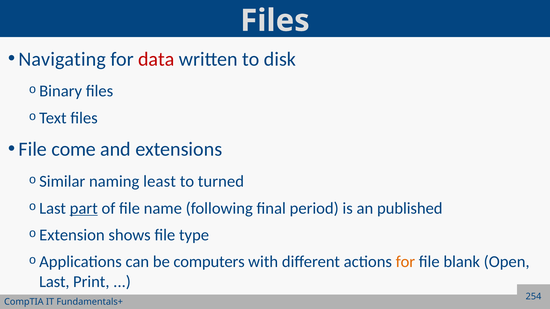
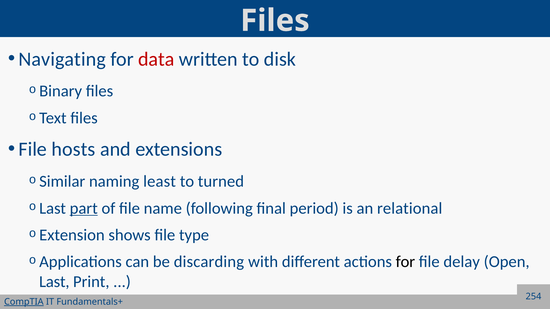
come: come -> hosts (73, 150)
published: published -> relational (410, 208)
computers: computers -> discarding (209, 262)
for colour: orange -> black (405, 262)
blank: blank -> delay (462, 262)
CompTIA underline: none -> present (24, 302)
